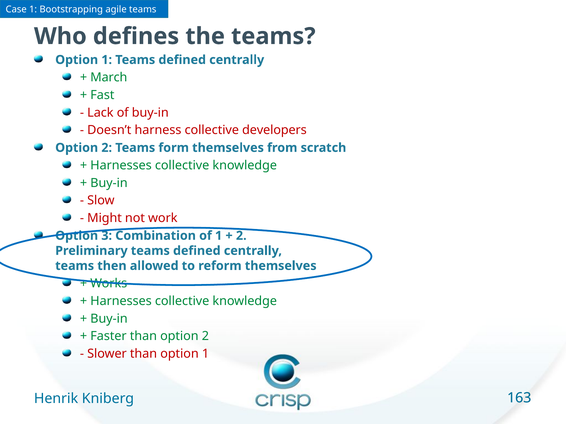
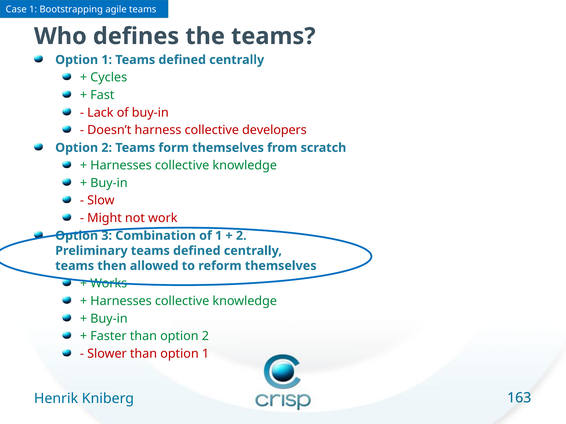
March: March -> Cycles (109, 77)
